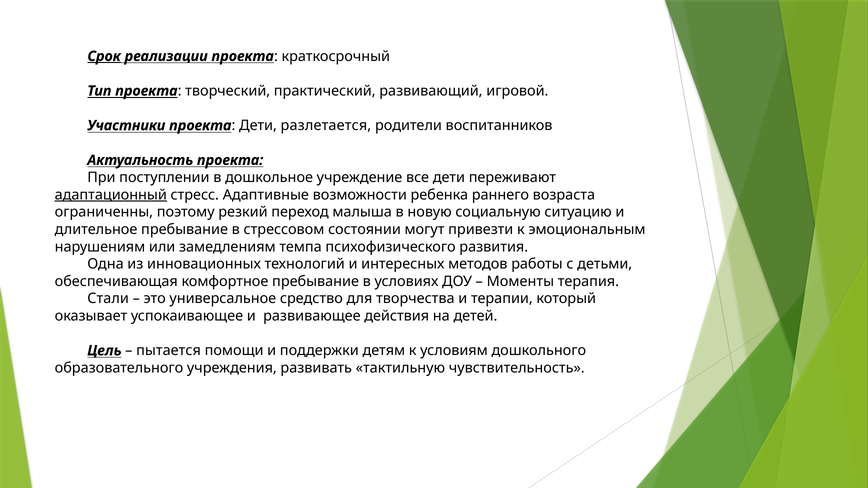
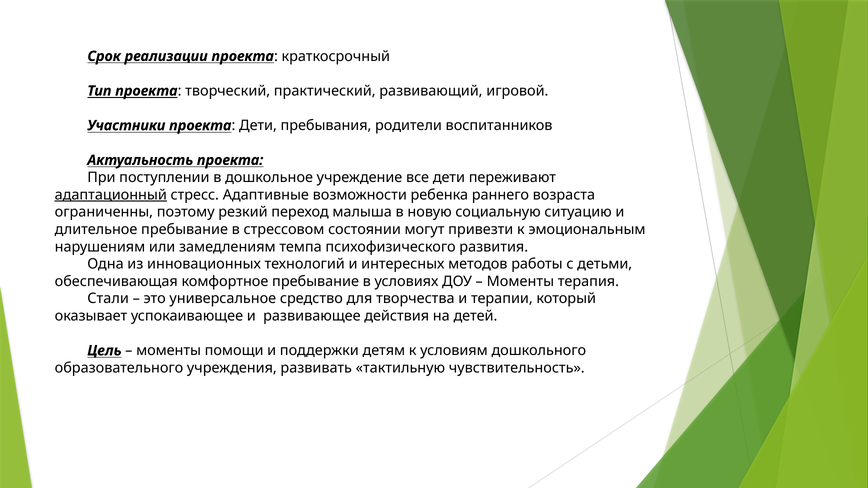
Срок underline: present -> none (104, 56)
разлетается: разлетается -> пребывания (326, 126)
пытается: пытается -> моменты (169, 351)
